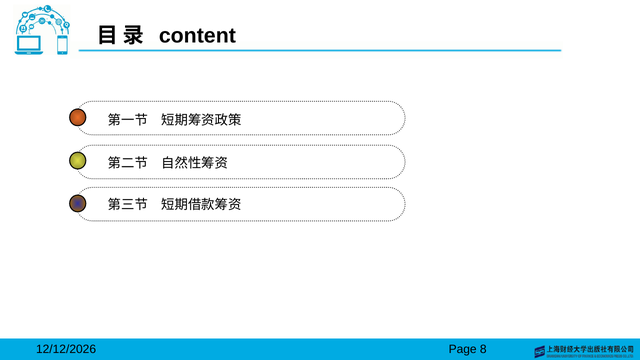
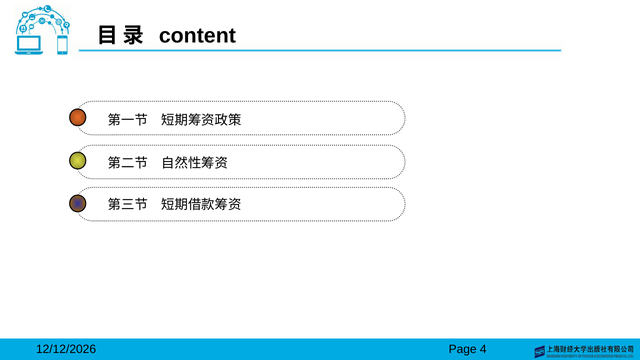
8: 8 -> 4 (483, 349)
